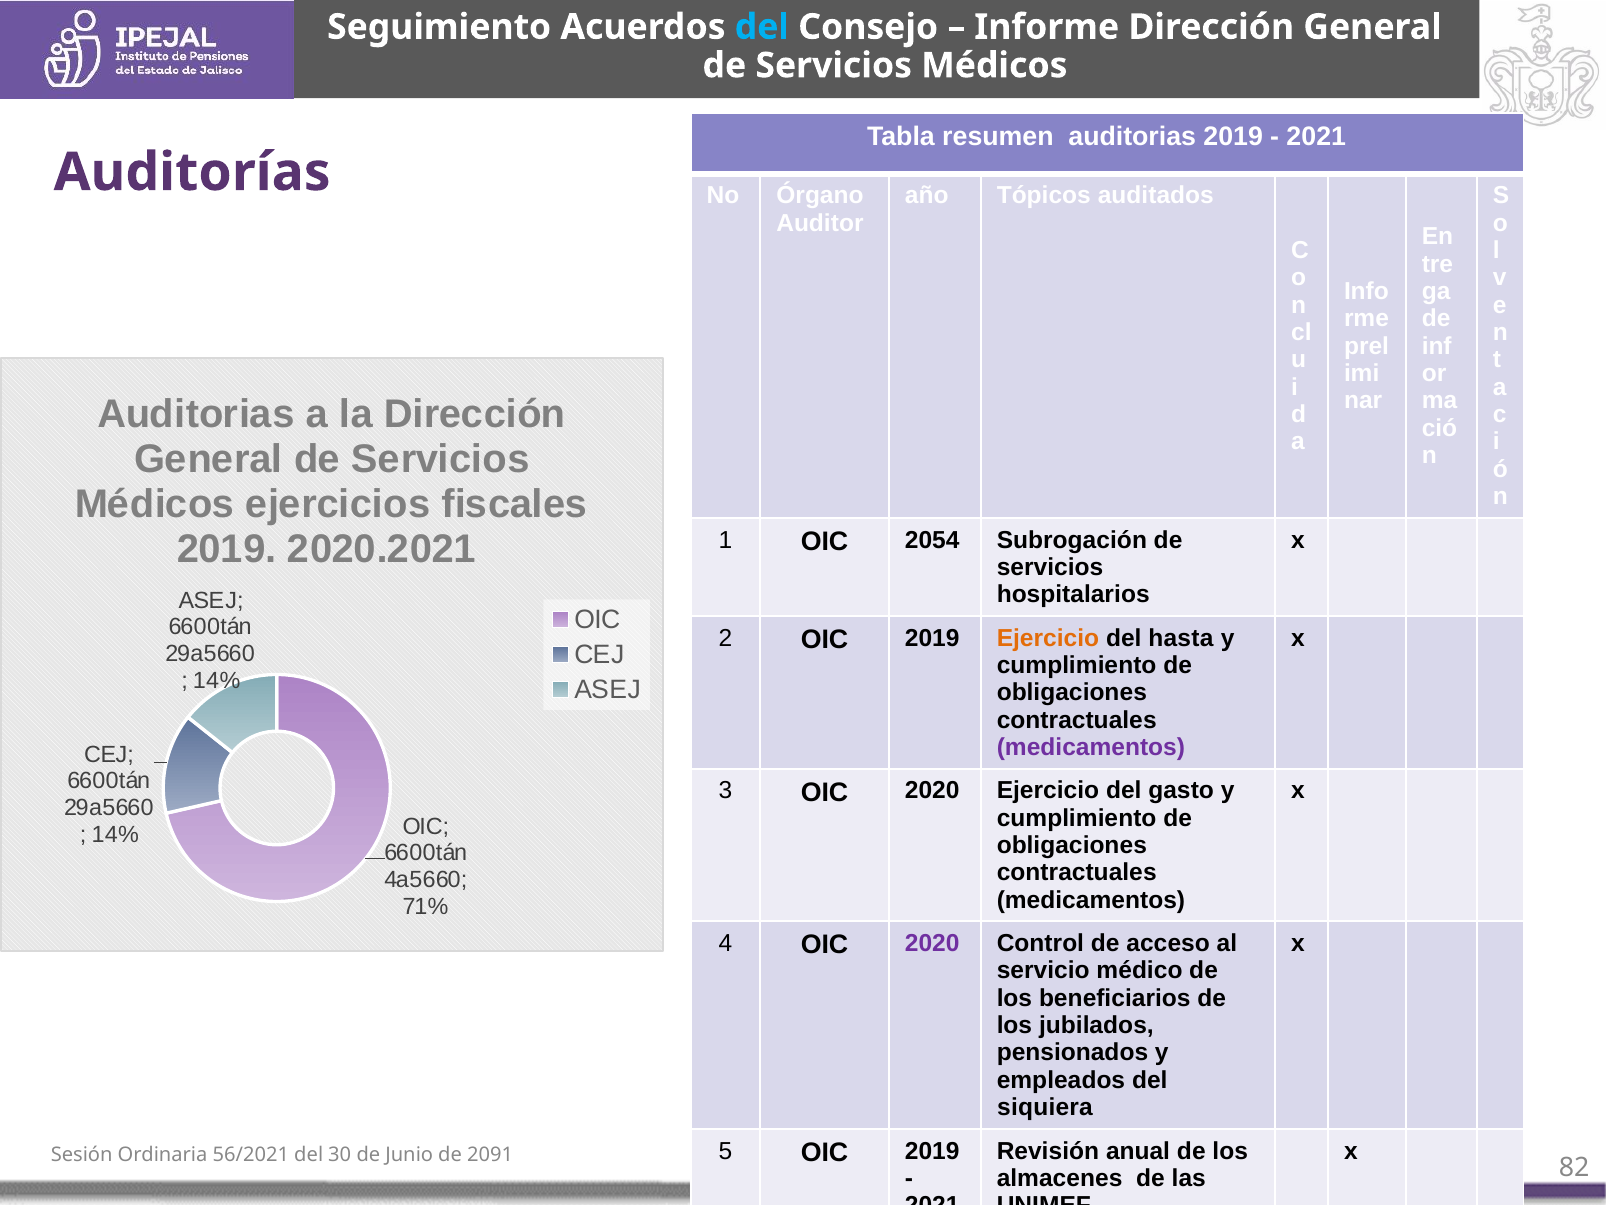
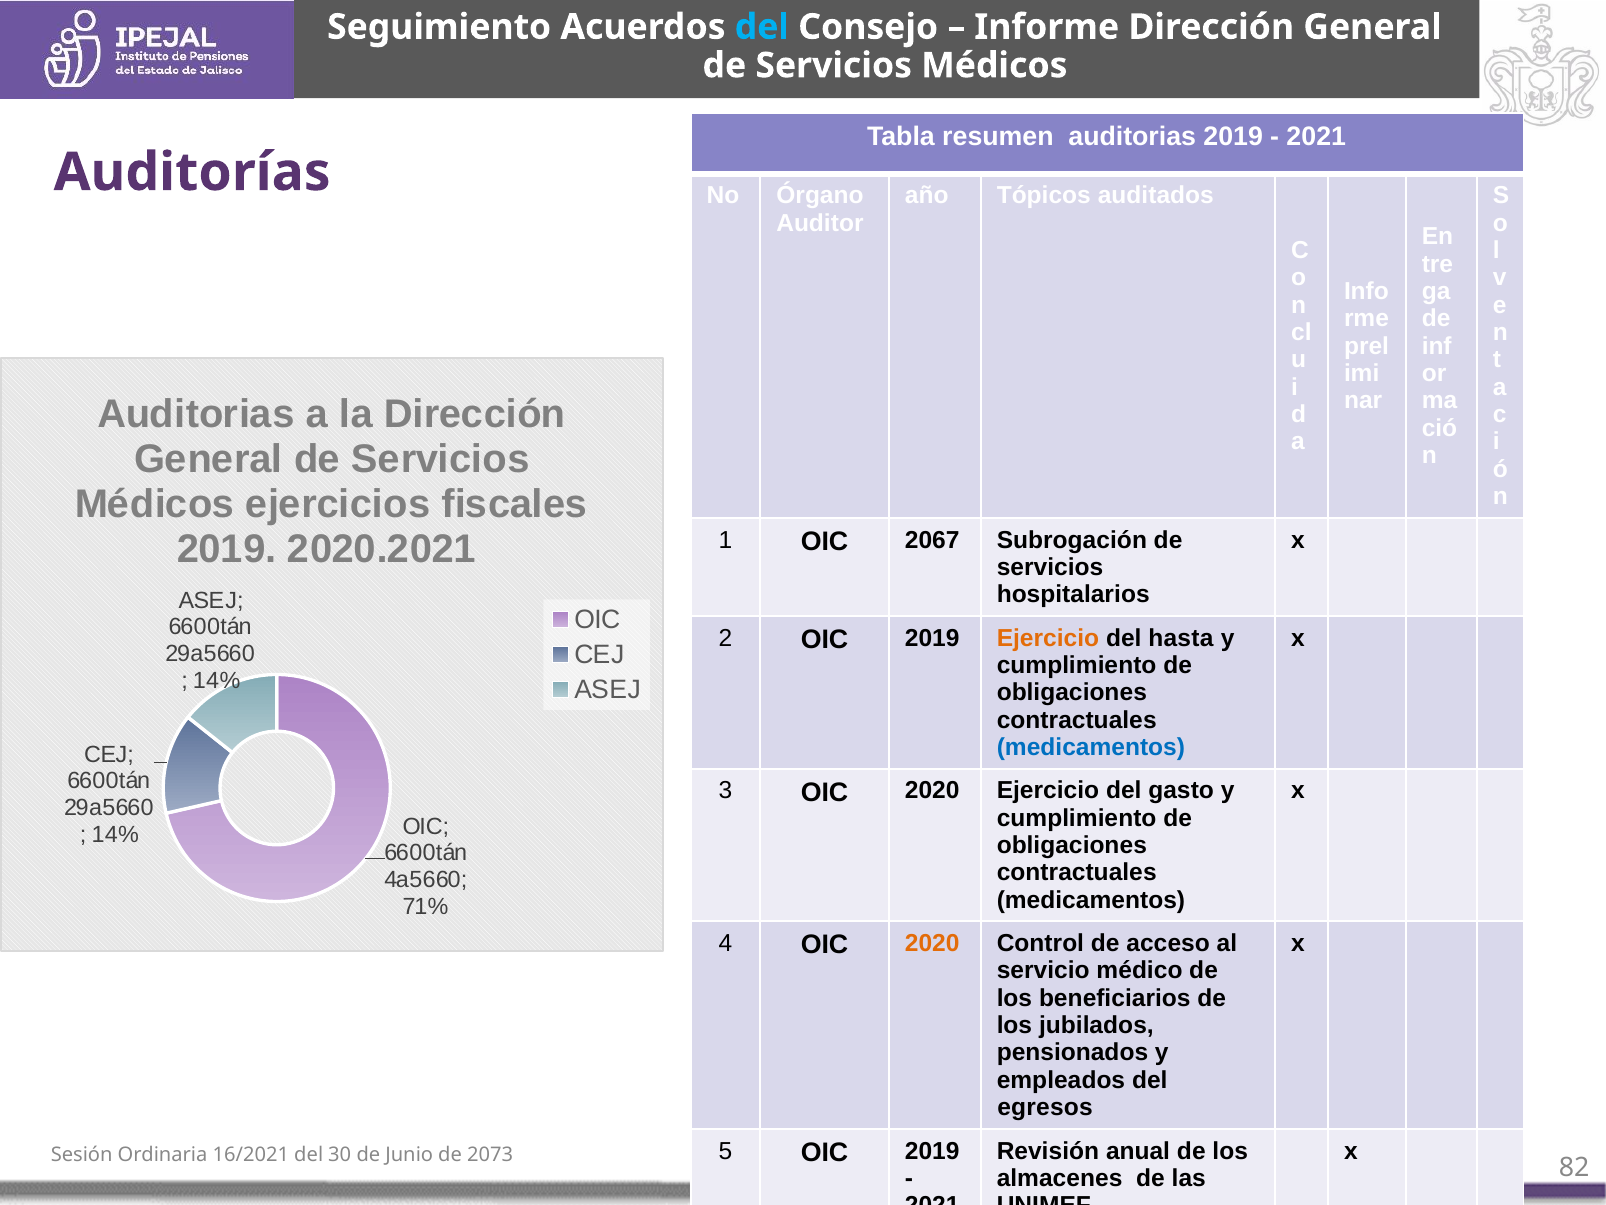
2054: 2054 -> 2067 (932, 540)
medicamentos colour: purple -> blue (1091, 747)
2020 colour: purple -> orange (932, 943)
siquiera: siquiera -> egresos (1045, 1107)
56/2021: 56/2021 -> 16/2021 (251, 1155)
2091: 2091 -> 2073 (490, 1155)
